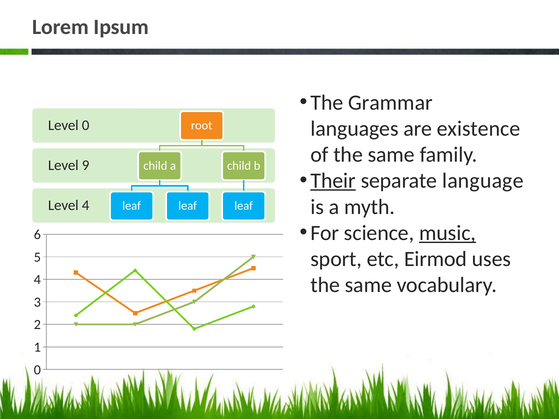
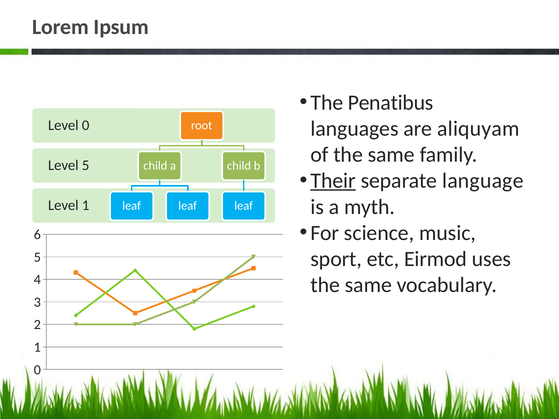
Grammar: Grammar -> Penatibus (391, 103)
existence: existence -> aliquyam (478, 129)
9: 9 -> 5 (86, 166)
4: 4 -> 1 (86, 206)
music underline: present -> none (448, 233)
